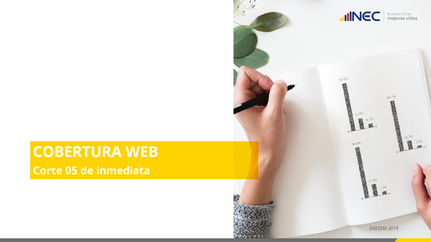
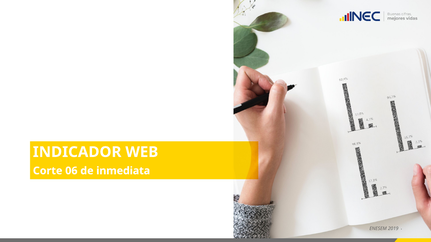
COBERTURA: COBERTURA -> INDICADOR (77, 152)
05: 05 -> 06 (71, 171)
